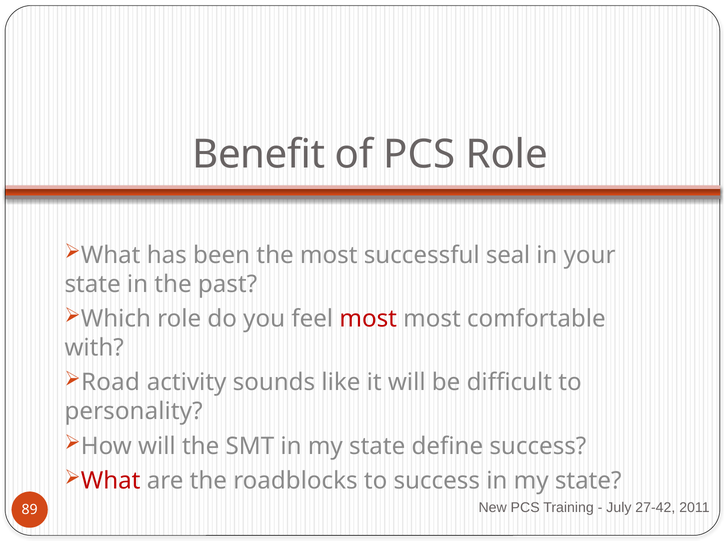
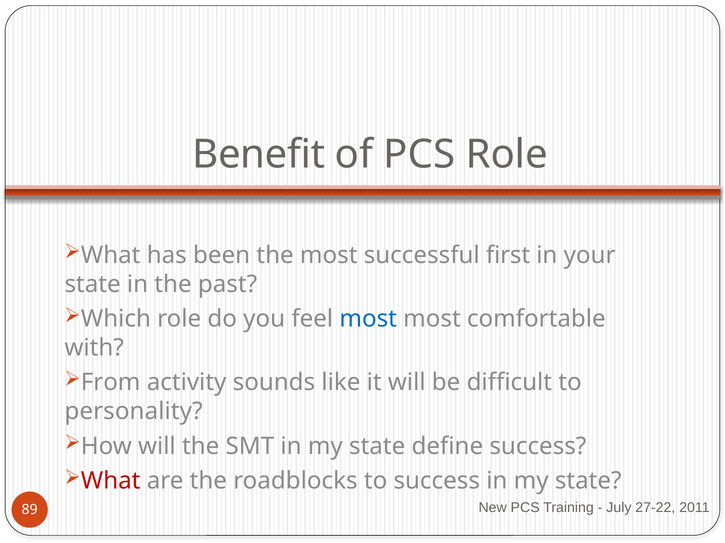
seal: seal -> first (508, 255)
most colour: red -> blue (368, 319)
Road: Road -> From (111, 383)
27-42: 27-42 -> 27-22 (655, 508)
